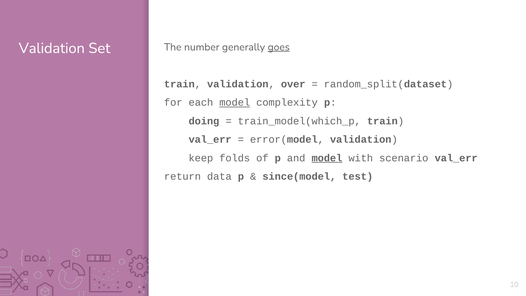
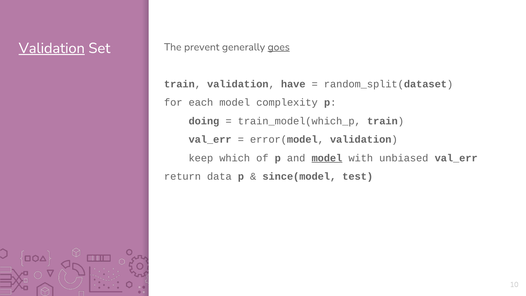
Validation underline: none -> present (52, 48)
number: number -> prevent (202, 47)
over: over -> have (293, 84)
model underline: present -> none (235, 103)
folds: folds -> which (235, 158)
scenario: scenario -> unbiased (404, 158)
